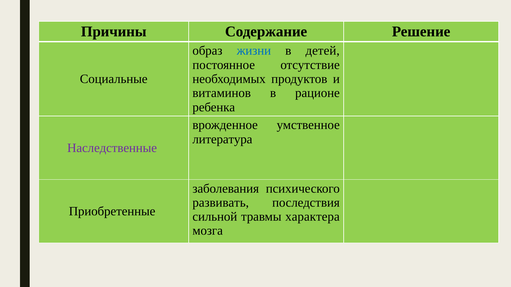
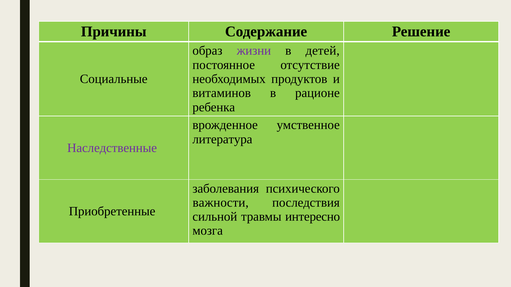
жизни colour: blue -> purple (254, 51)
развивать: развивать -> важности (221, 203)
характера: характера -> интересно (313, 217)
